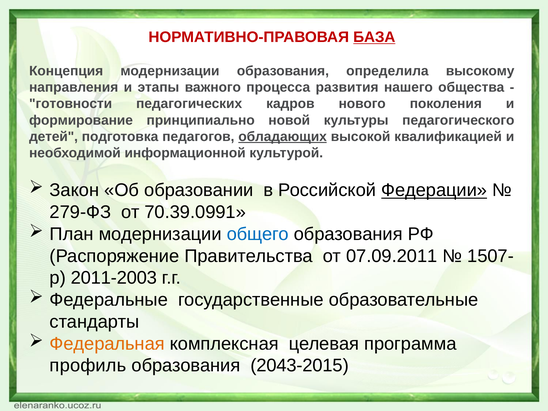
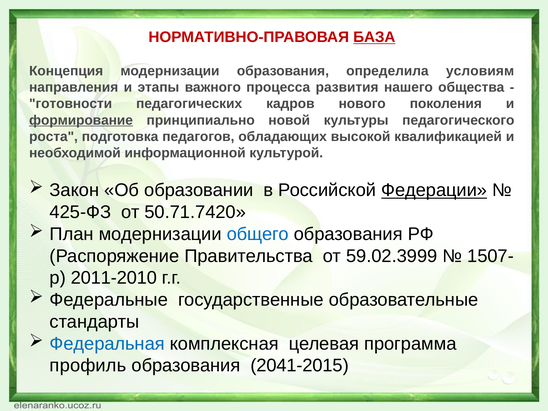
высокому: высокому -> условиям (480, 71)
формирование underline: none -> present (81, 120)
детей: детей -> роста (53, 137)
обладающих underline: present -> none (283, 137)
279-ФЗ: 279-ФЗ -> 425-ФЗ (80, 212)
70.39.0991: 70.39.0991 -> 50.71.7420 (195, 212)
07.09.2011: 07.09.2011 -> 59.02.3999 (392, 256)
2011-2003: 2011-2003 -> 2011-2010 (114, 278)
Федеральная colour: orange -> blue (107, 344)
2043-2015: 2043-2015 -> 2041-2015 (300, 366)
